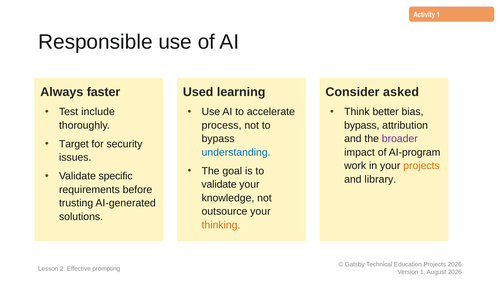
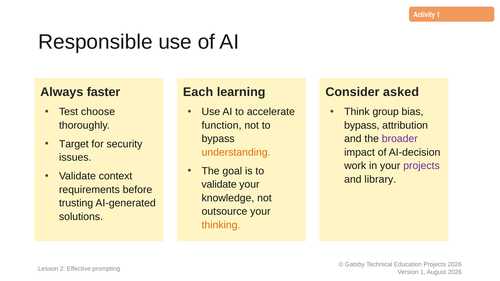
Used: Used -> Each (198, 92)
include: include -> choose (98, 112)
better: better -> group (386, 112)
process: process -> function (222, 125)
understanding colour: blue -> orange (236, 152)
AI-program: AI-program -> AI-decision (415, 152)
projects colour: orange -> purple (421, 166)
specific: specific -> context (116, 176)
